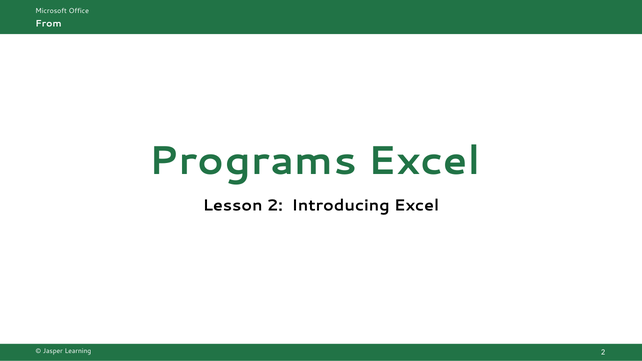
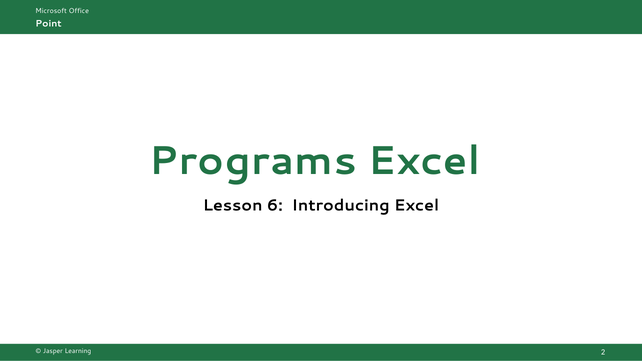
From: From -> Point (48, 24)
Lesson 2: 2 -> 6 (275, 206)
